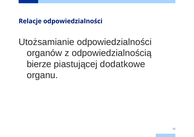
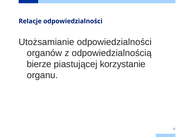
dodatkowe: dodatkowe -> korzystanie (123, 64)
